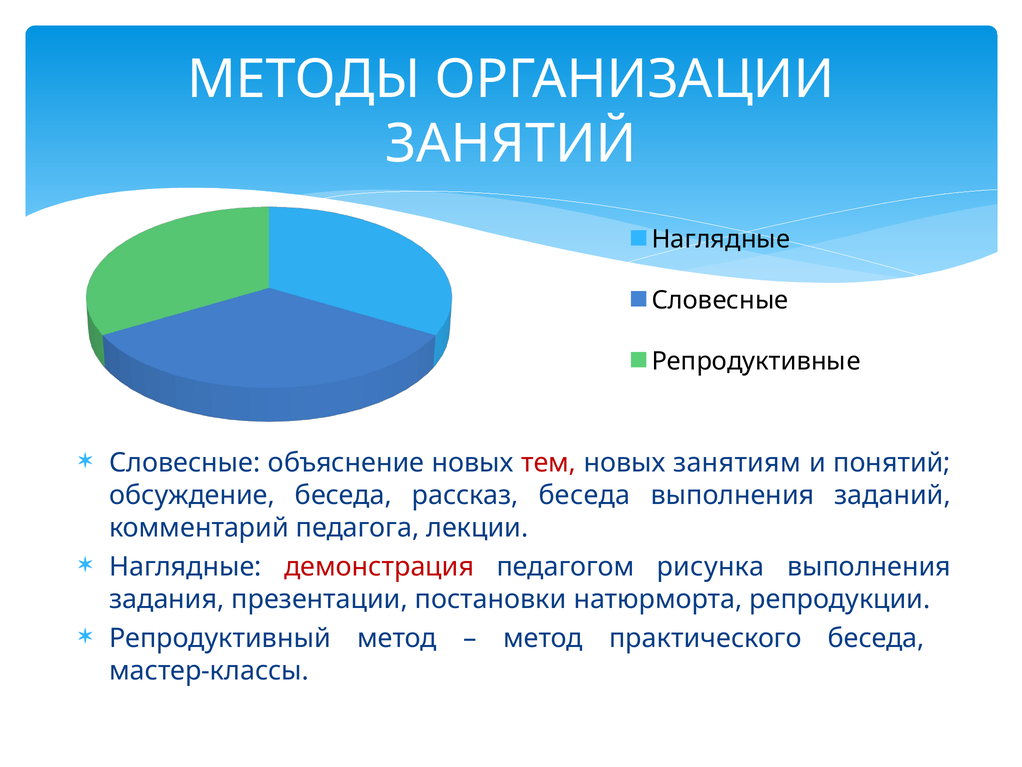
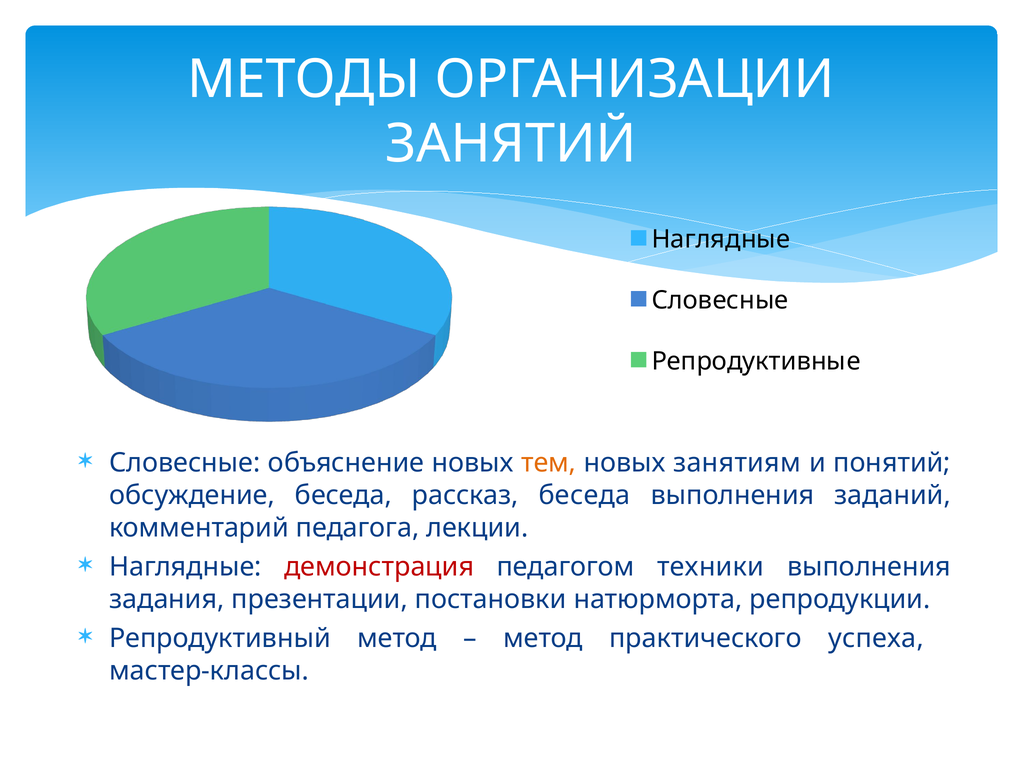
тем colour: red -> orange (549, 463)
рисунка: рисунка -> техники (711, 567)
практического беседа: беседа -> успеха (876, 638)
